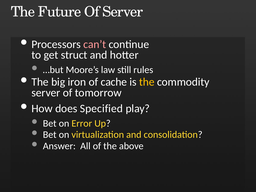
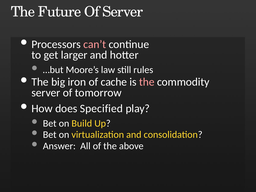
struct: struct -> larger (74, 55)
the colour: yellow -> pink (147, 82)
Error: Error -> Build (82, 123)
